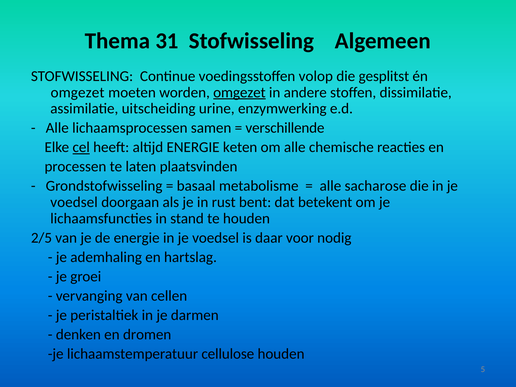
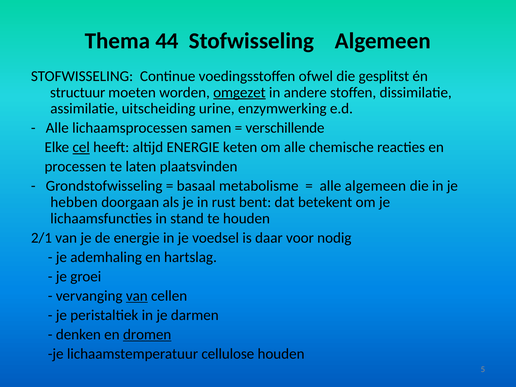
31: 31 -> 44 (167, 41)
volop: volop -> ofwel (316, 76)
omgezet: omgezet -> structuur (78, 92)
alle sacharose: sacharose -> algemeen (375, 186)
voedsel: voedsel -> hebben (74, 202)
2/5: 2/5 -> 2/1 (41, 238)
van underline: none -> present (137, 296)
dromen underline: none -> present (147, 335)
